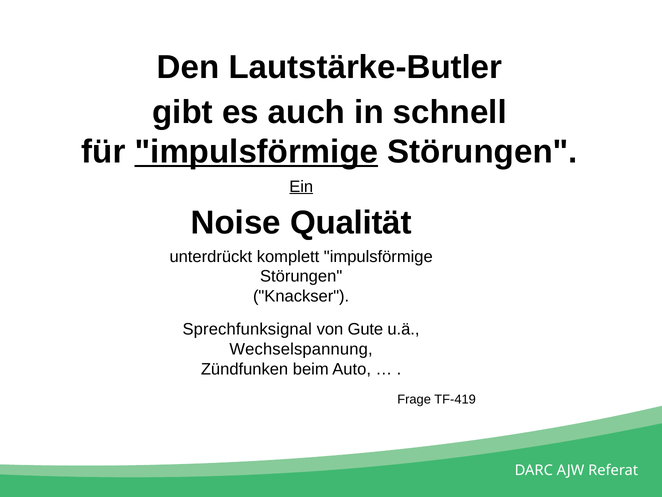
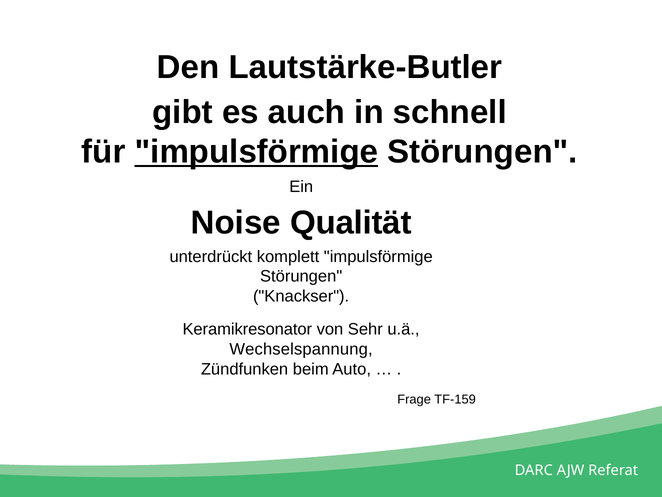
Ein underline: present -> none (301, 186)
Sprechfunksignal: Sprechfunksignal -> Keramikresonator (247, 329)
Gute: Gute -> Sehr (365, 329)
TF-419: TF-419 -> TF-159 (455, 399)
